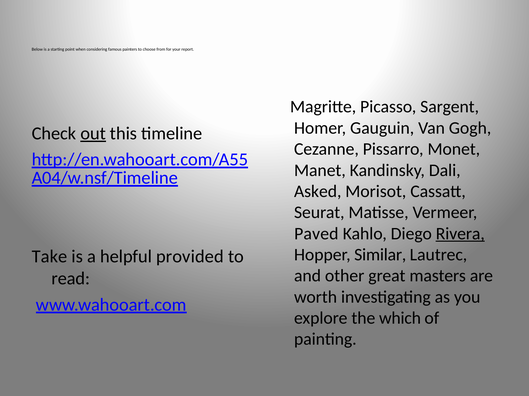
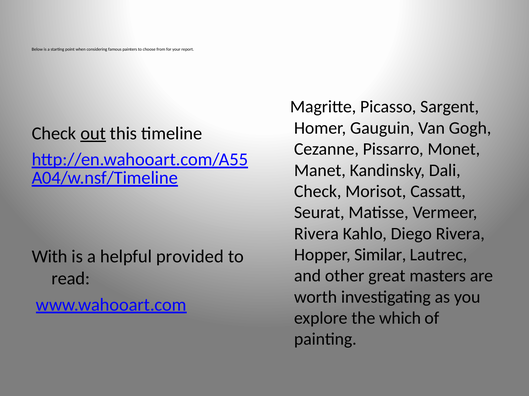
Asked: Asked -> Check (318, 192)
Paved: Paved -> Rivera (316, 234)
Rivera underline: present -> none (460, 234)
Take: Take -> With (50, 257)
